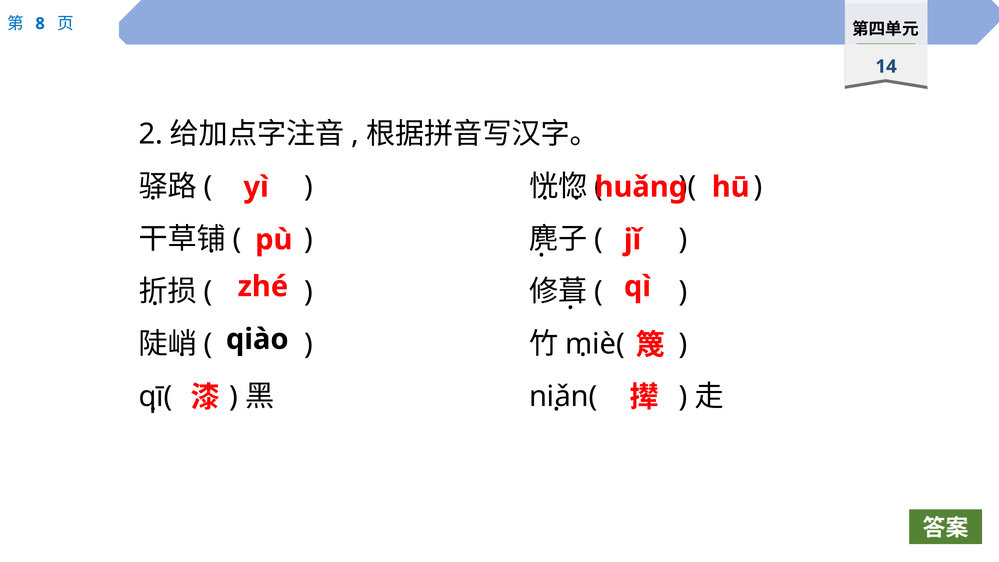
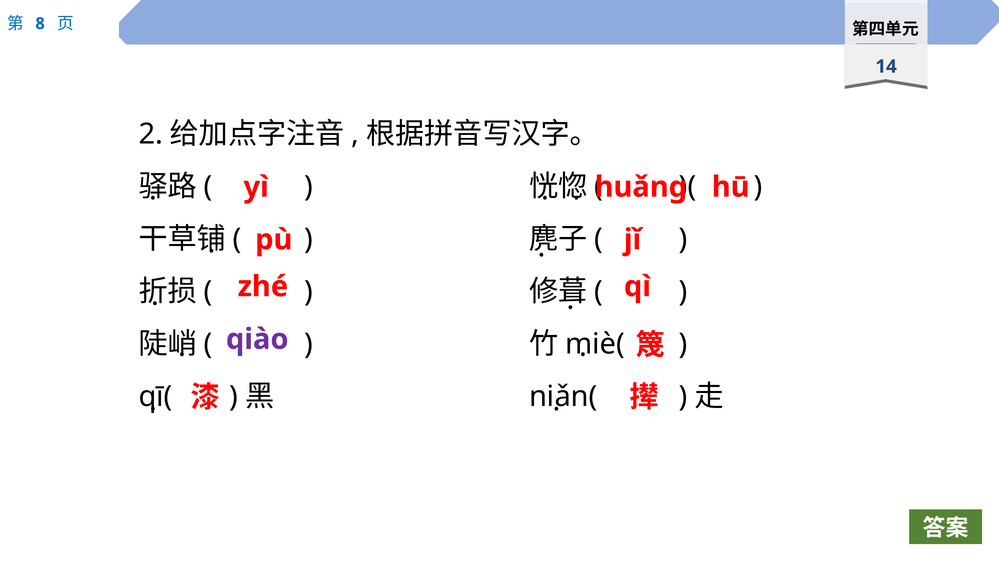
qiào colour: black -> purple (257, 339)
